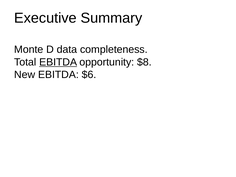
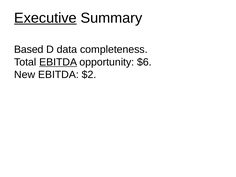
Executive underline: none -> present (45, 18)
Monte: Monte -> Based (29, 49)
$8: $8 -> $6 (144, 62)
$6: $6 -> $2 (89, 75)
